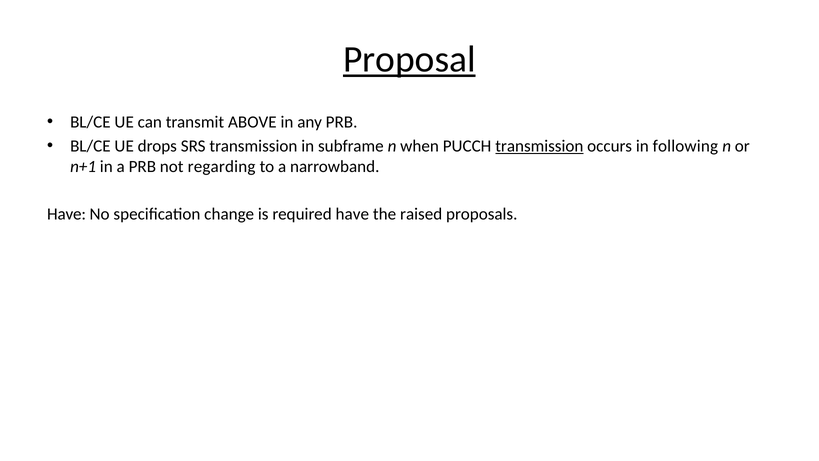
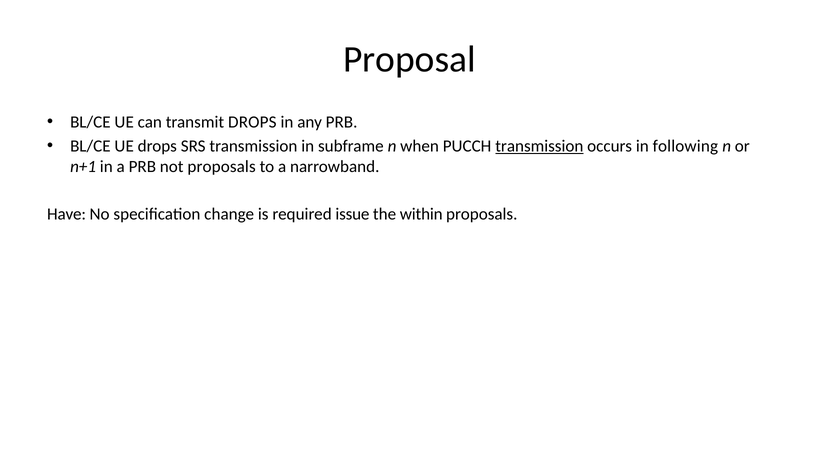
Proposal underline: present -> none (409, 59)
transmit ABOVE: ABOVE -> DROPS (252, 122)
not regarding: regarding -> proposals (222, 166)
required have: have -> issue (352, 214)
raised: raised -> within (421, 214)
